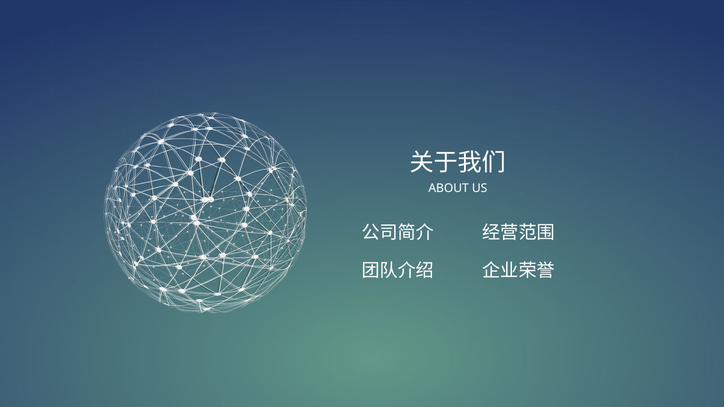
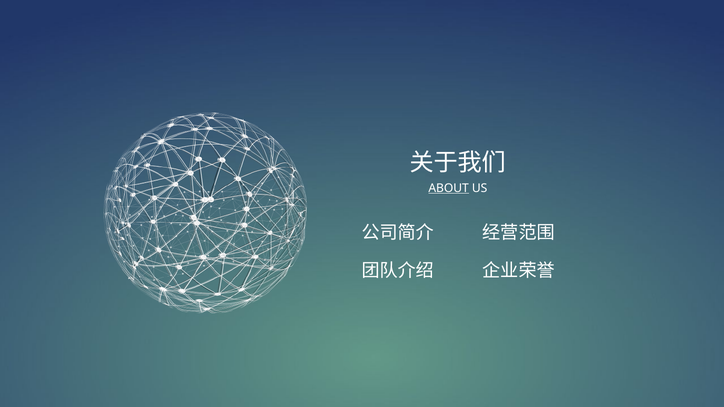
ABOUT underline: none -> present (449, 188)
